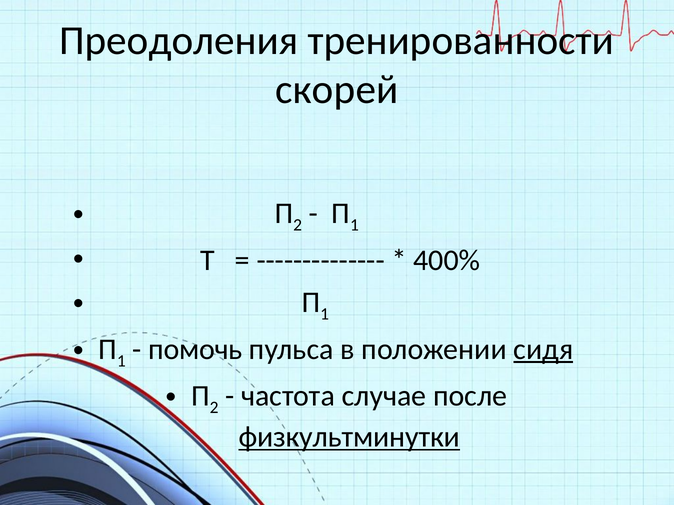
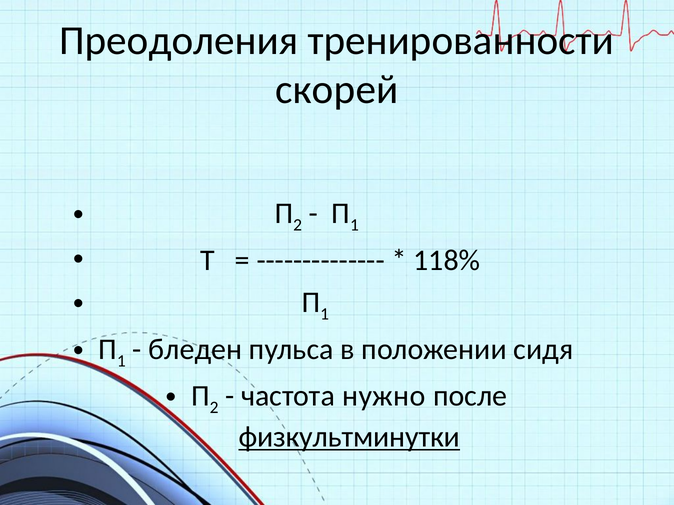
400%: 400% -> 118% (447, 261)
помочь: помочь -> бледен (195, 350)
сидя underline: present -> none (543, 350)
случае: случае -> нужно (384, 396)
